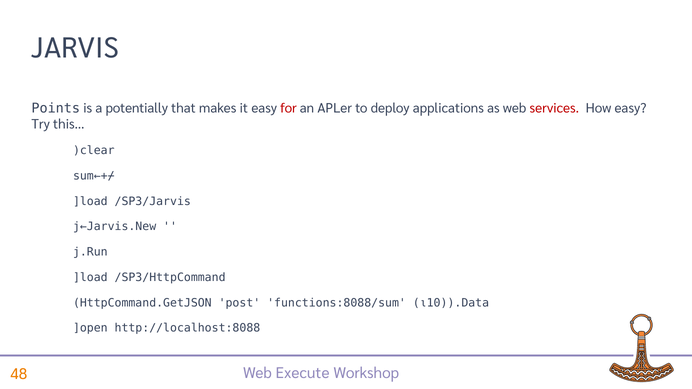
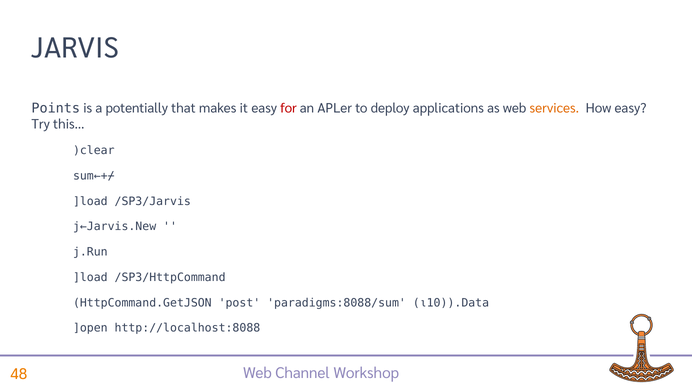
services colour: red -> orange (554, 108)
functions:8088/sum: functions:8088/sum -> paradigms:8088/sum (337, 303)
Execute: Execute -> Channel (303, 374)
